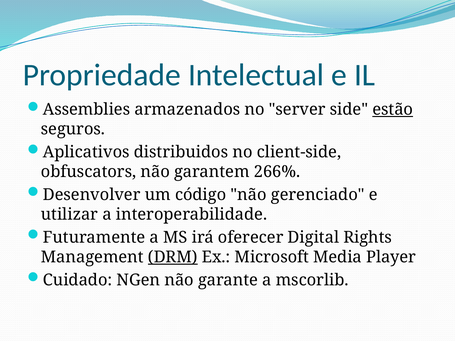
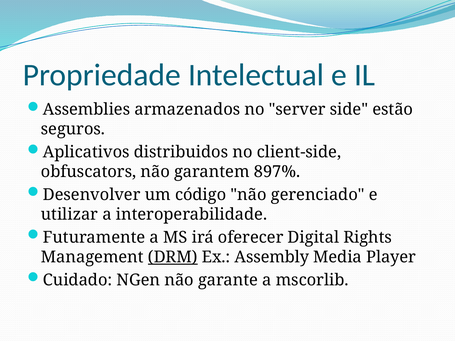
estão underline: present -> none (393, 110)
266%: 266% -> 897% (277, 172)
Microsoft: Microsoft -> Assembly (272, 257)
